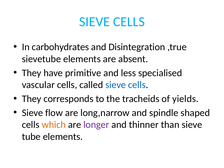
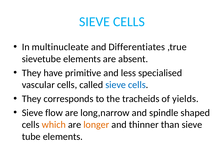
carbohydrates: carbohydrates -> multinucleate (60, 47)
Disintegration: Disintegration -> Differentiates (137, 47)
longer colour: purple -> orange (96, 125)
